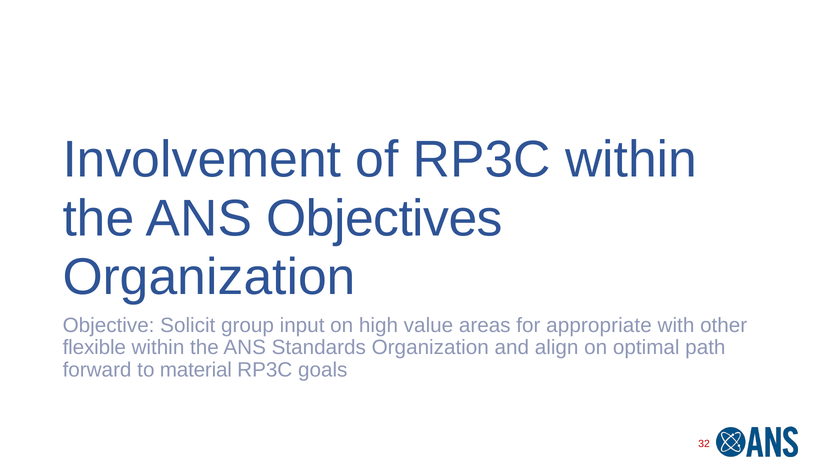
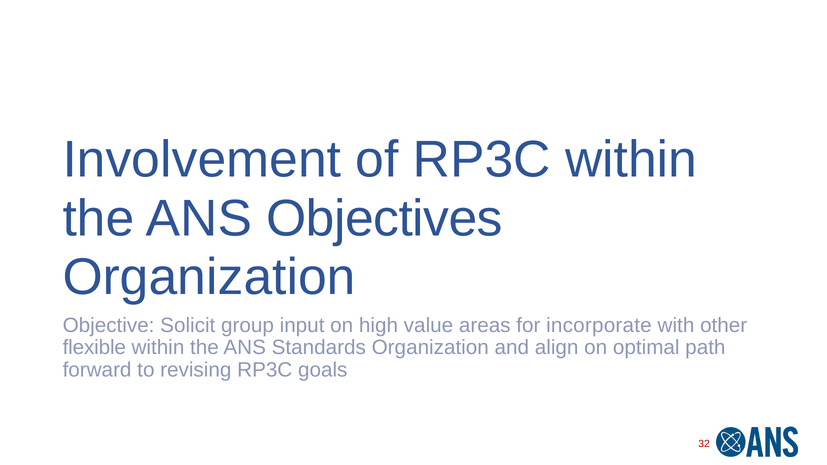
appropriate: appropriate -> incorporate (599, 325)
material: material -> revising (196, 370)
